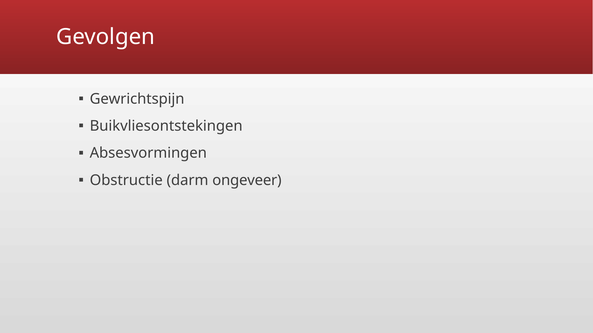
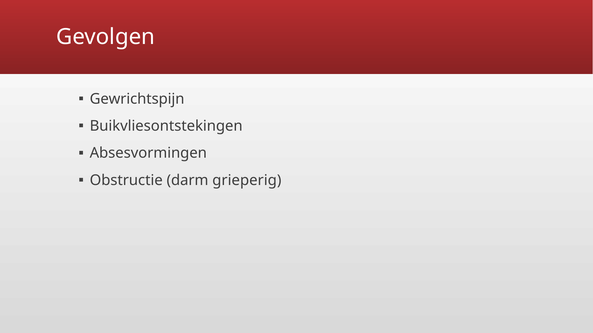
ongeveer: ongeveer -> grieperig (247, 180)
